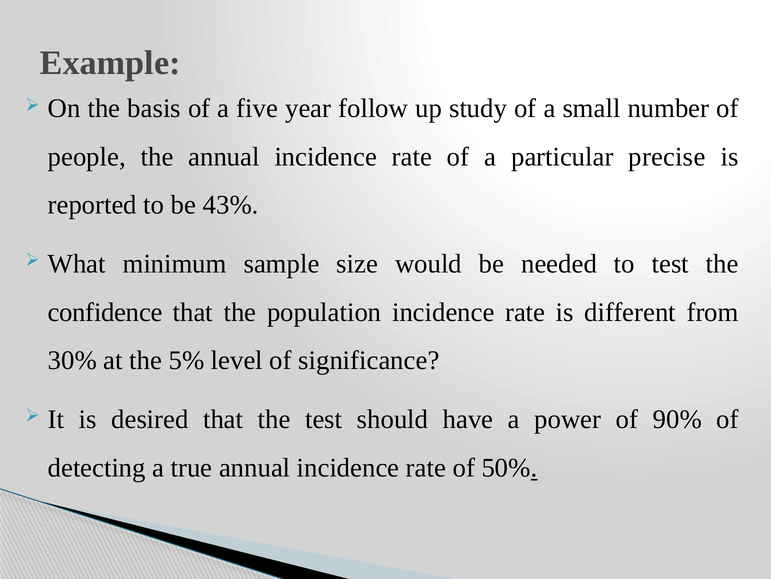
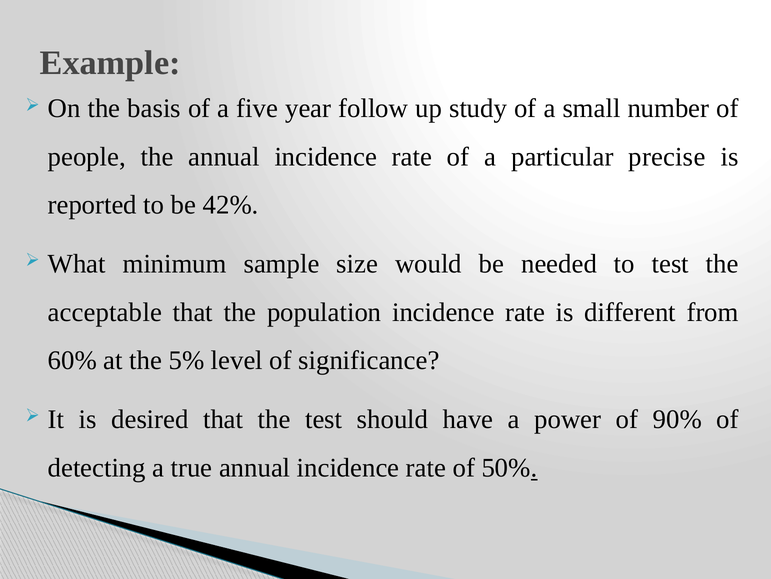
43%: 43% -> 42% (231, 205)
confidence: confidence -> acceptable (105, 312)
30%: 30% -> 60% (72, 360)
